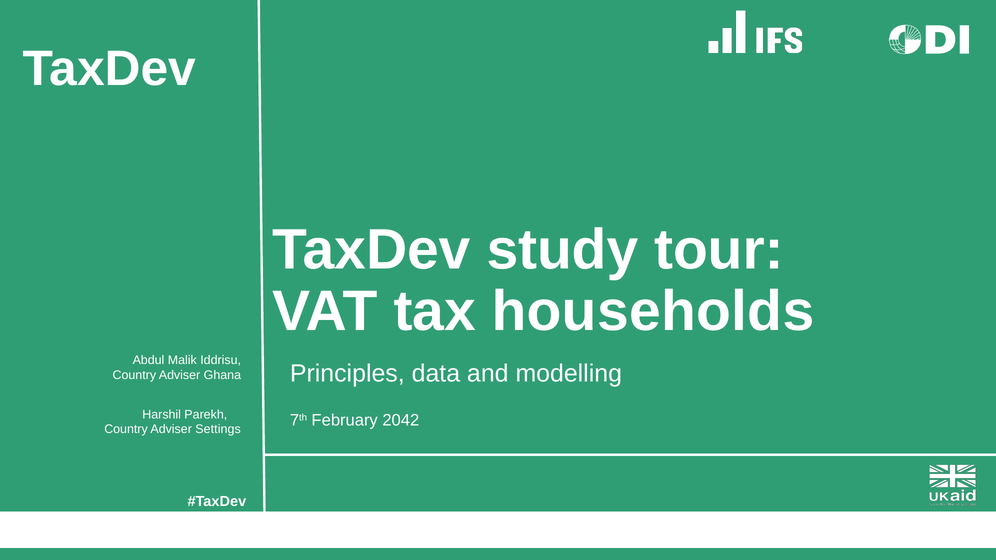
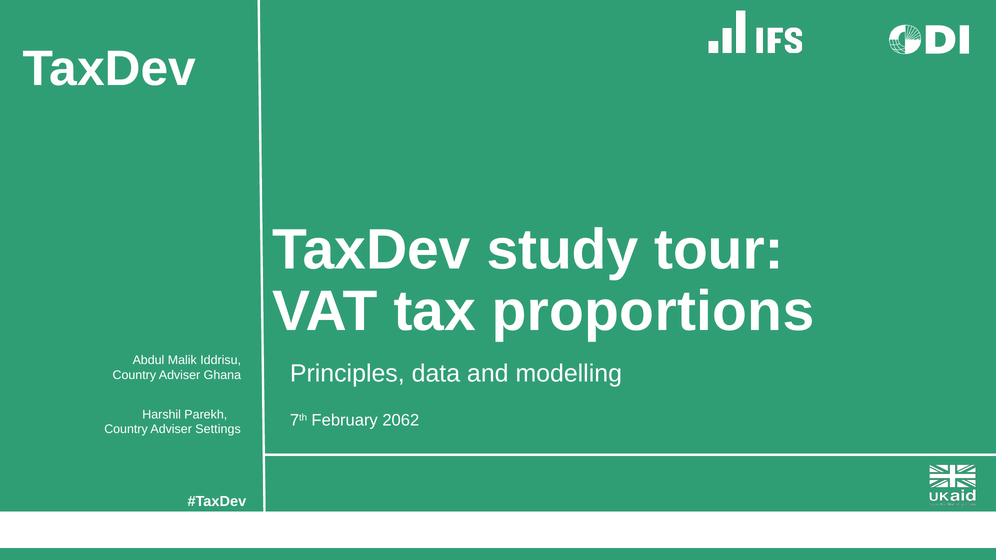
households: households -> proportions (653, 312)
2042: 2042 -> 2062 (401, 420)
